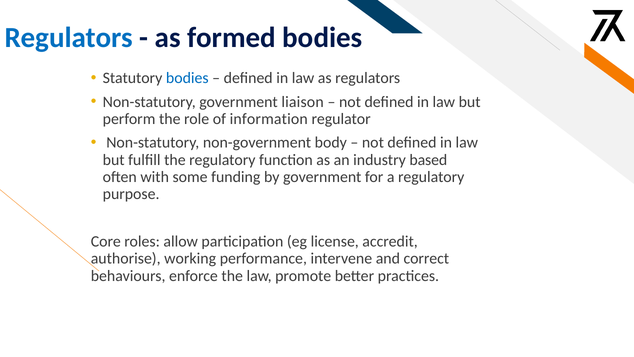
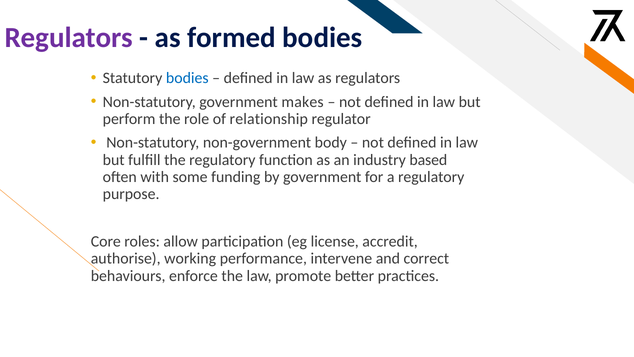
Regulators colour: blue -> purple (69, 37)
liaison: liaison -> makes (303, 102)
information: information -> relationship (269, 119)
